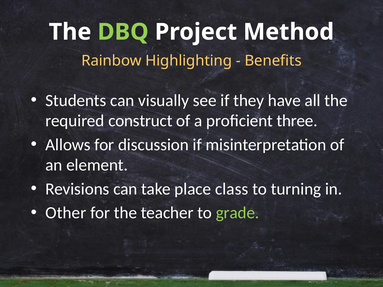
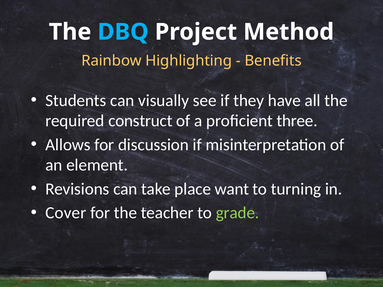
DBQ colour: light green -> light blue (123, 32)
class: class -> want (232, 189)
Other: Other -> Cover (66, 213)
